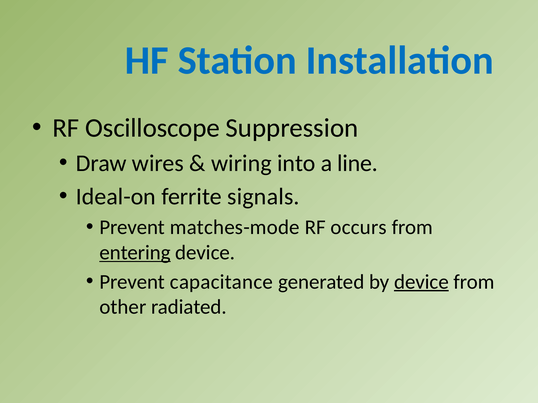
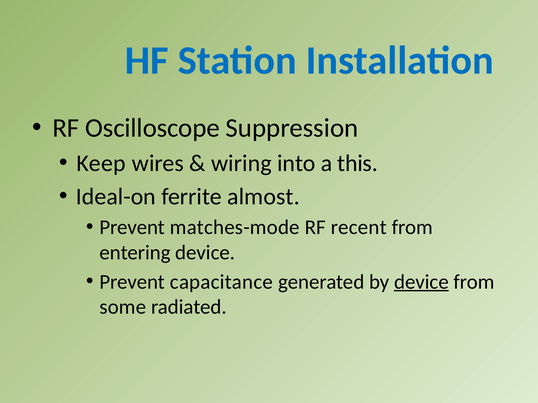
Draw: Draw -> Keep (101, 163)
line: line -> this (358, 163)
signals: signals -> almost (263, 197)
occurs: occurs -> recent (359, 228)
entering underline: present -> none (135, 253)
other: other -> some (123, 307)
